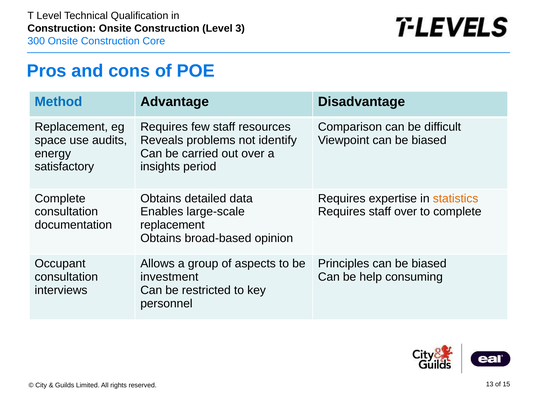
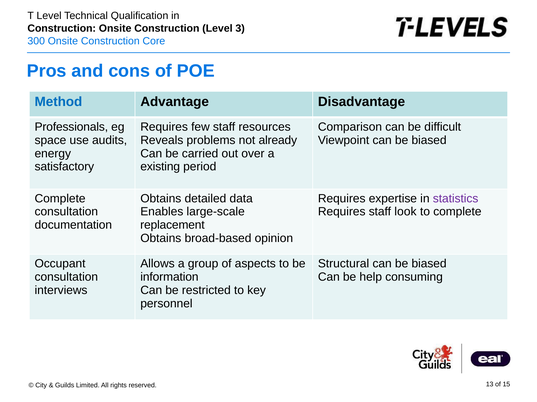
Replacement: Replacement -> Professionals (71, 127)
identify: identify -> already (278, 140)
insights: insights -> existing (160, 167)
statistics colour: orange -> purple (456, 199)
staff over: over -> look (405, 212)
Principles: Principles -> Structural (344, 264)
investment: investment -> information (169, 277)
